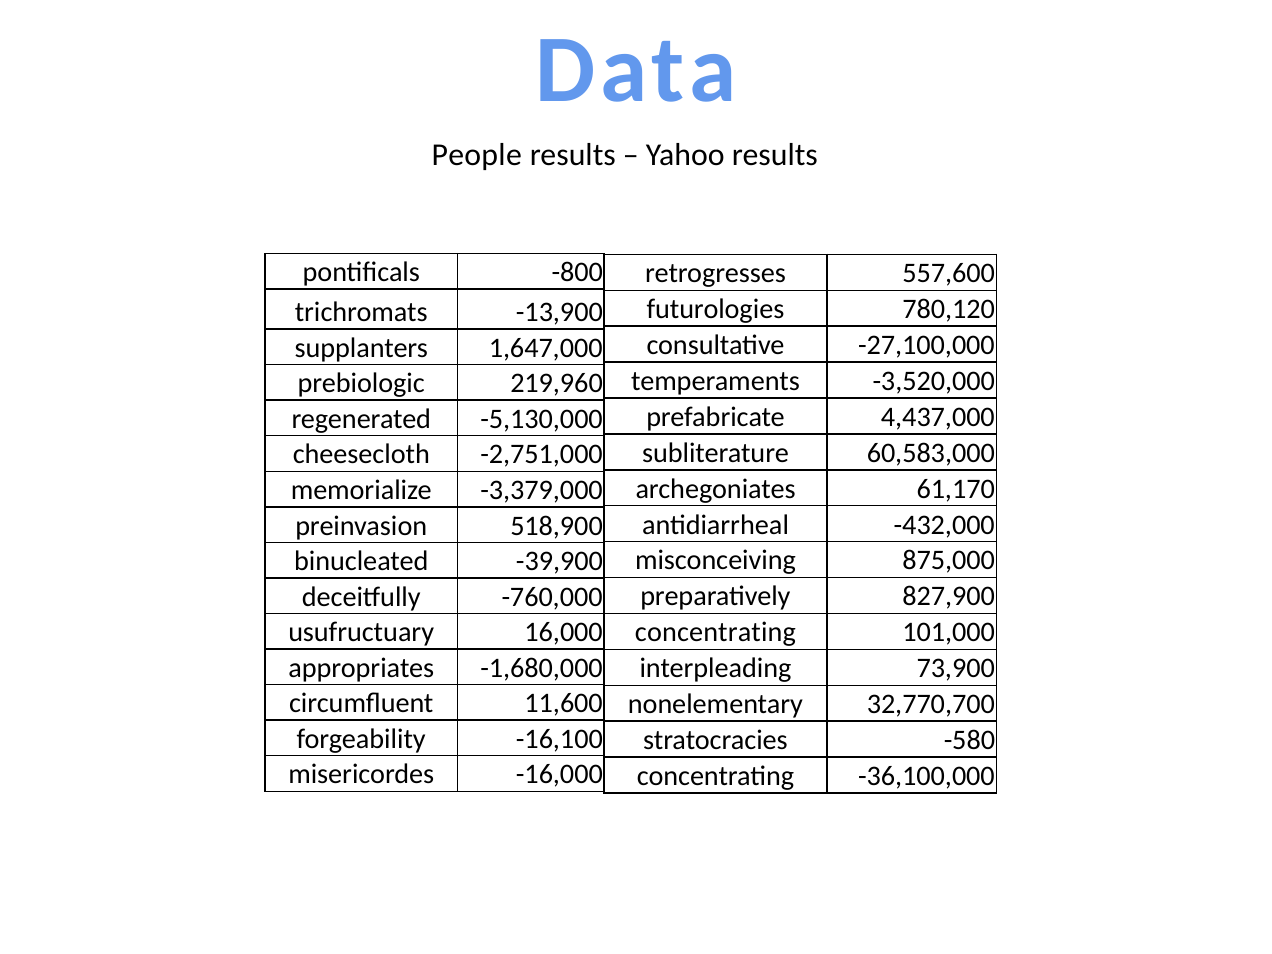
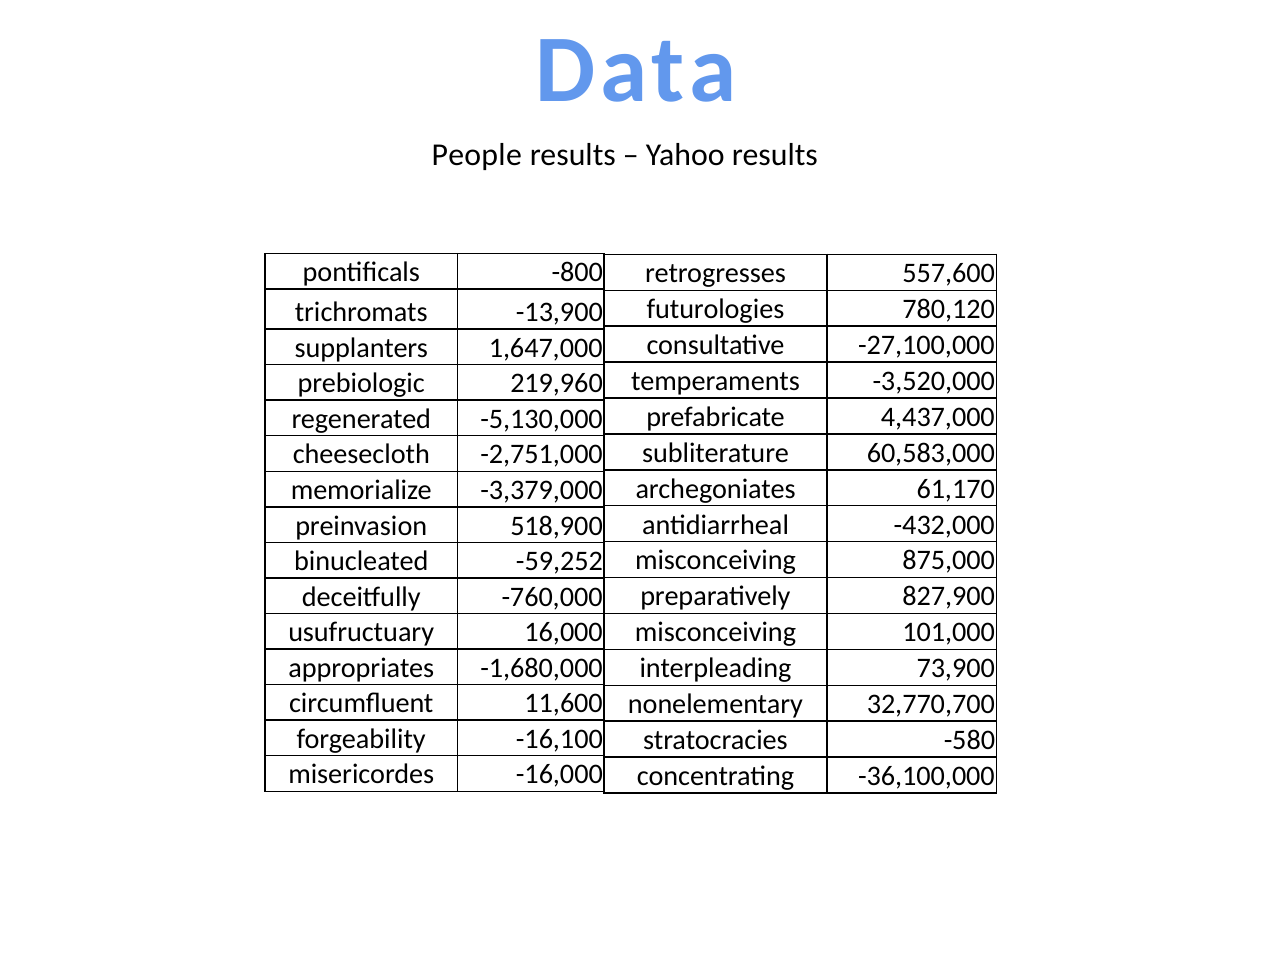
-39,900: -39,900 -> -59,252 (559, 561)
concentrating: concentrating -> misconceiving (716, 632)
